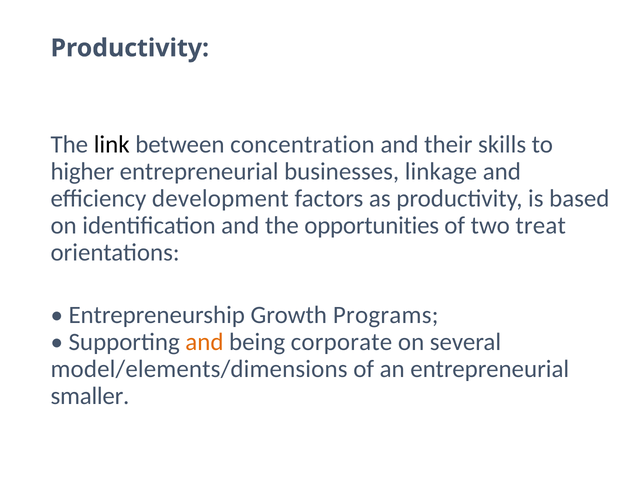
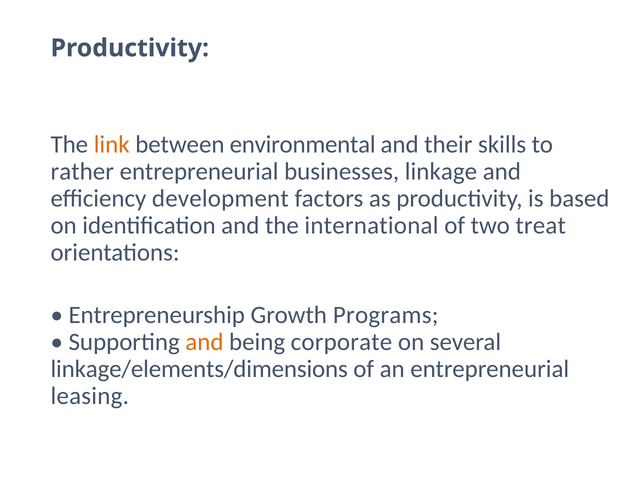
link colour: black -> orange (112, 145)
concentration: concentration -> environmental (303, 145)
higher: higher -> rather (82, 172)
opportunities: opportunities -> international (371, 226)
model/elements/dimensions: model/elements/dimensions -> linkage/elements/dimensions (199, 369)
smaller: smaller -> leasing (90, 396)
